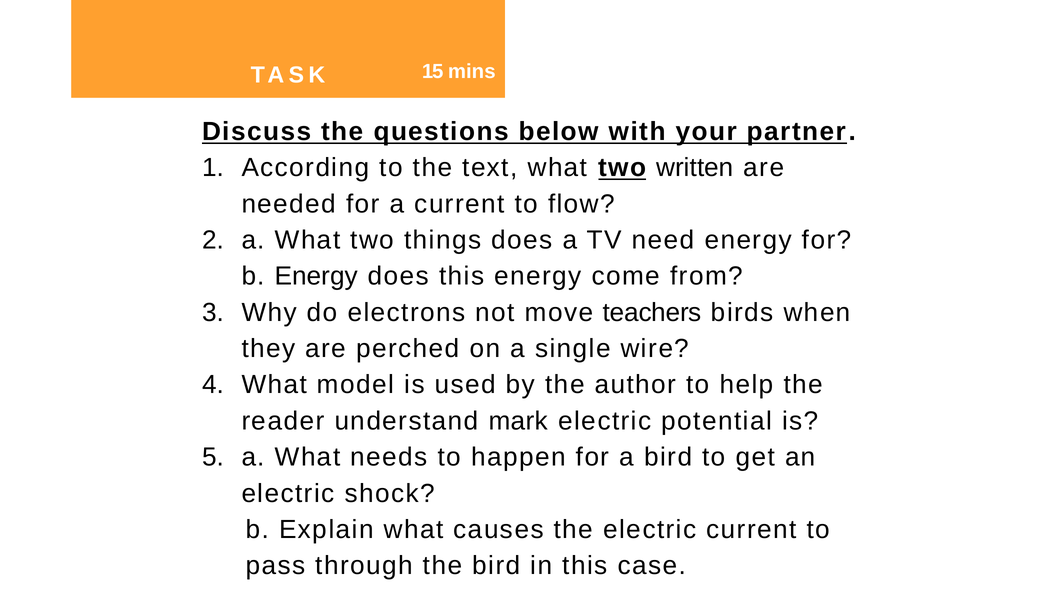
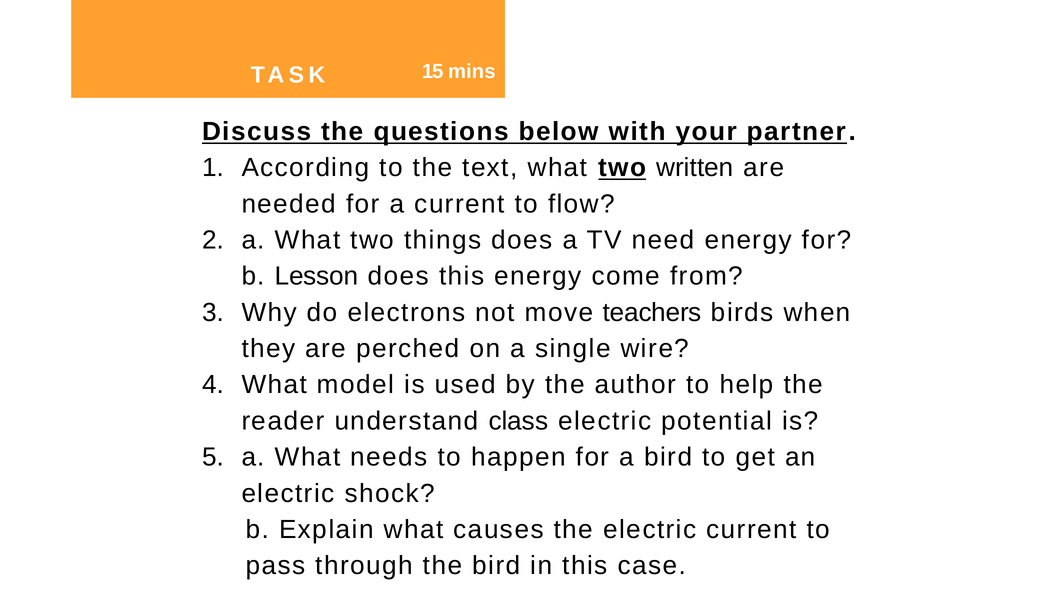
b Energy: Energy -> Lesson (316, 276)
mark: mark -> class (518, 421)
